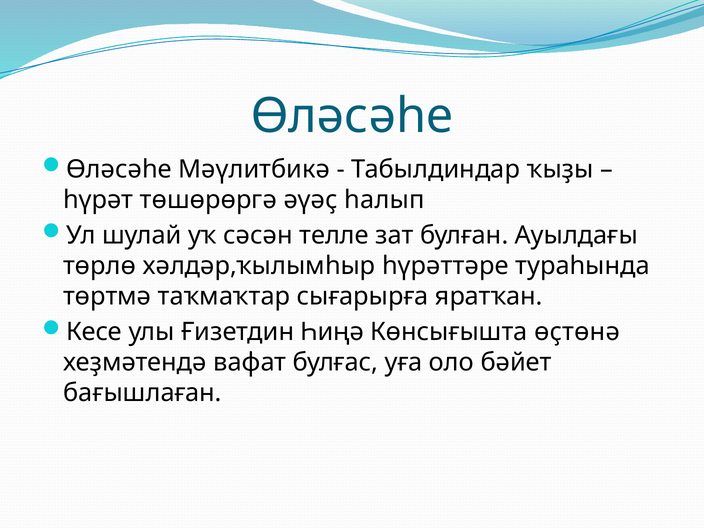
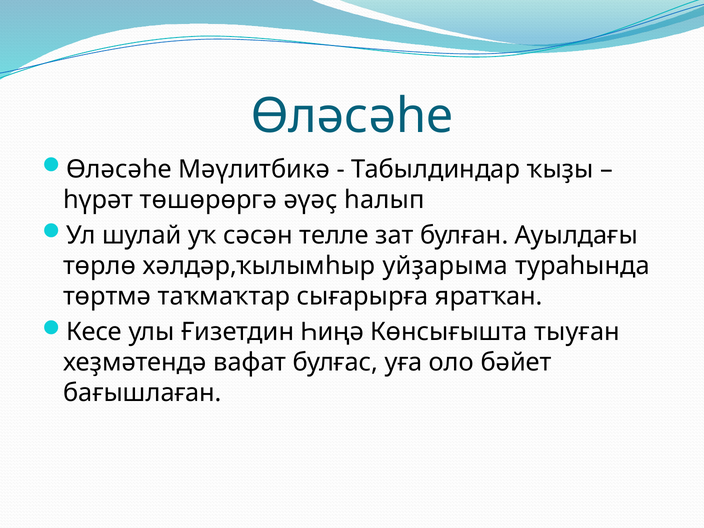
һүрәттәре: һүрәттәре -> уйҙарыма (445, 266)
өҫтөнә: өҫтөнә -> тыуған (577, 332)
